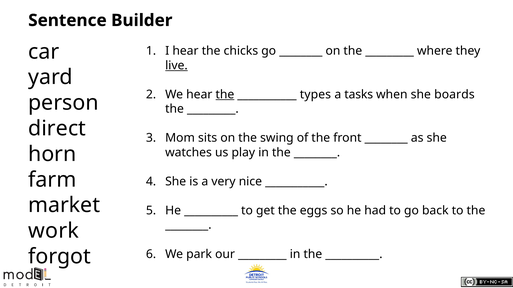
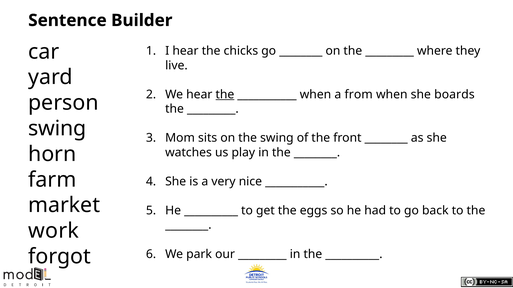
live underline: present -> none (176, 65)
types: types -> when (315, 95)
tasks: tasks -> from (359, 95)
direct: direct -> swing (57, 129)
